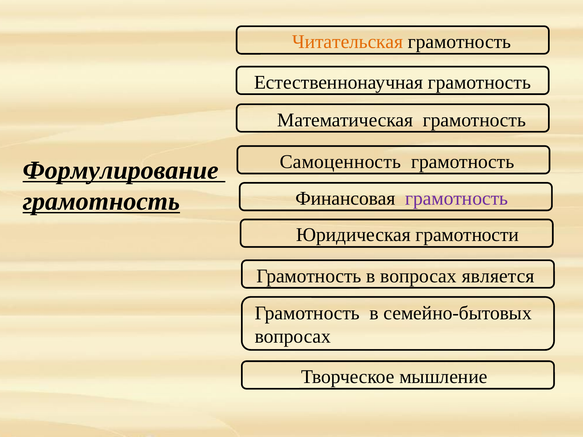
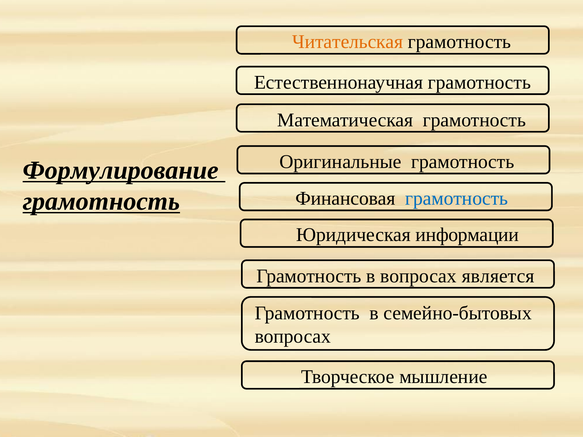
Самоценность: Самоценность -> Оригинальные (340, 162)
грамотность colour: purple -> blue (457, 198)
грамотности: грамотности -> информации (467, 235)
